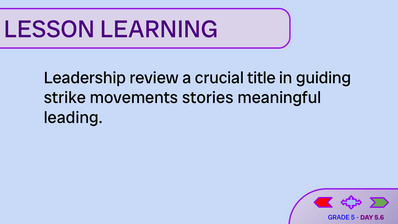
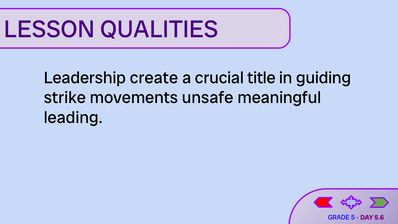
LEARNING: LEARNING -> QUALITIES (159, 29)
review: review -> create (154, 78)
stories: stories -> unsafe (208, 98)
